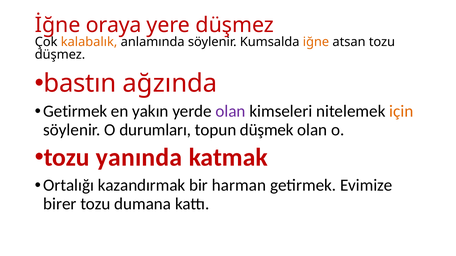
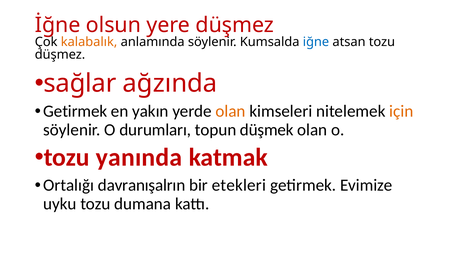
oraya: oraya -> olsun (114, 25)
iğne colour: orange -> blue (316, 42)
bastın: bastın -> sağlar (80, 84)
olan colour: purple -> orange (231, 112)
kazandırmak: kazandırmak -> davranışalrın (142, 186)
harman: harman -> etekleri (239, 186)
birer: birer -> uyku (60, 204)
